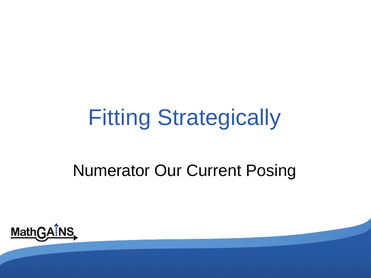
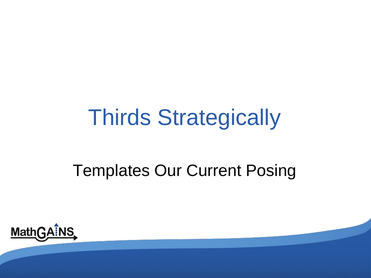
Fitting: Fitting -> Thirds (120, 118)
Numerator: Numerator -> Templates (111, 171)
